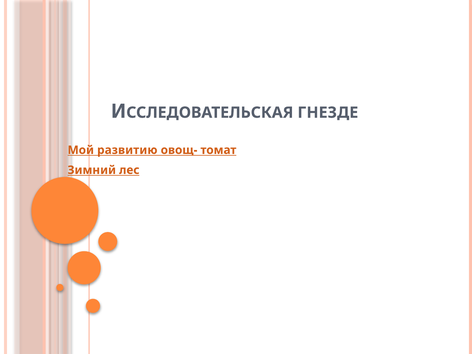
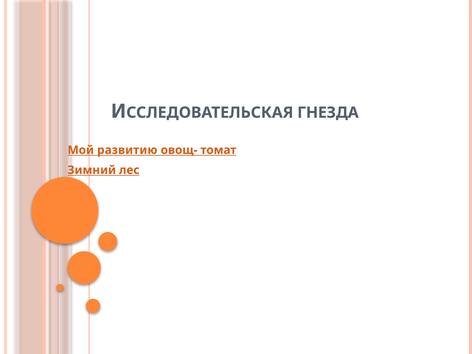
ГНЕЗДЕ: ГНЕЗДЕ -> ГНЕЗДА (328, 113)
